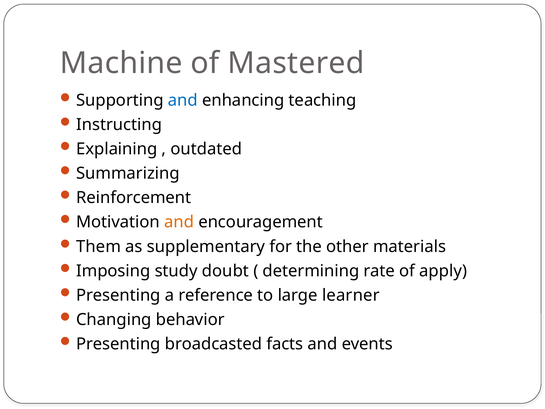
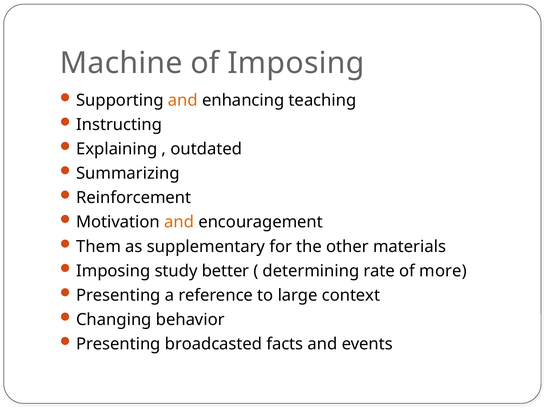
of Mastered: Mastered -> Imposing (296, 63)
and colour: blue -> orange (183, 100)
doubt: doubt -> better (226, 271)
apply: apply -> more (443, 271)
learner: learner -> context (351, 295)
